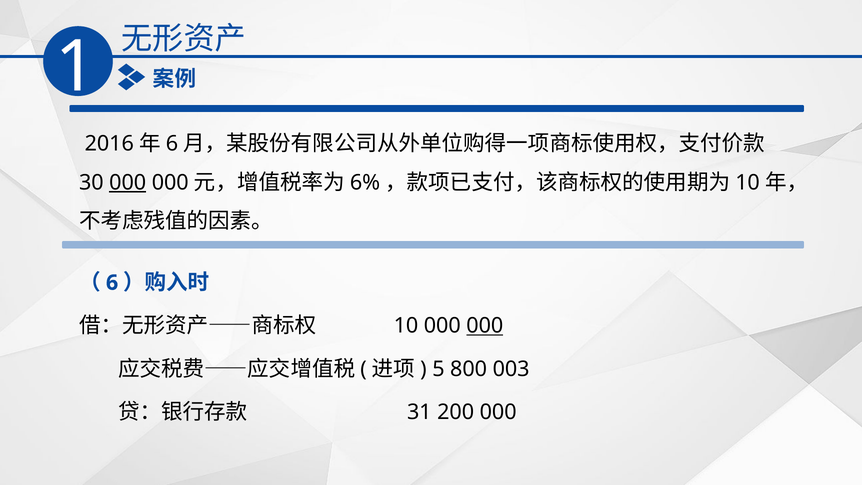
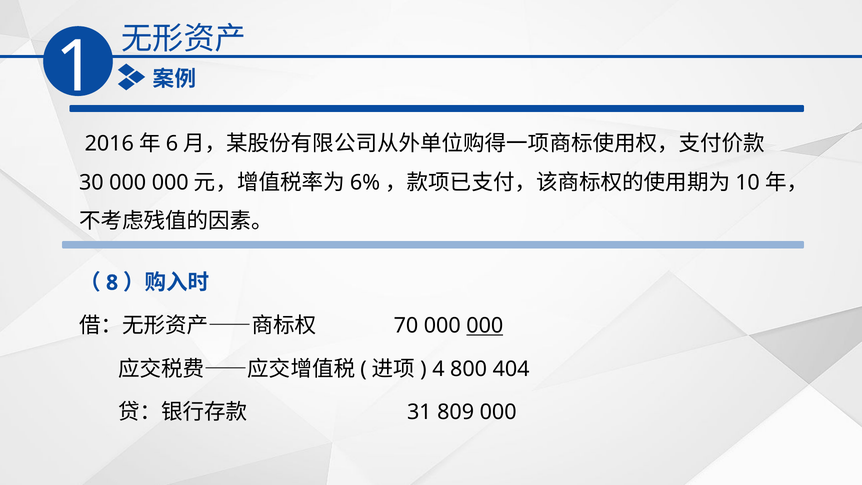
000 underline: present -> none (128, 182)
6: 6 -> 8 (112, 283)
10: 10 -> 70 (406, 326)
5: 5 -> 4 (438, 369)
003: 003 -> 404 (511, 369)
200: 200 -> 809 (456, 412)
